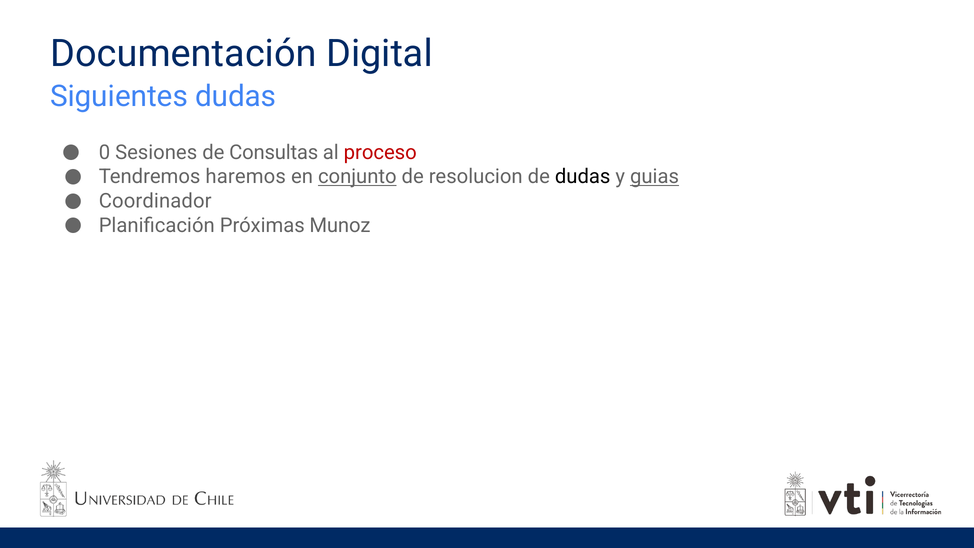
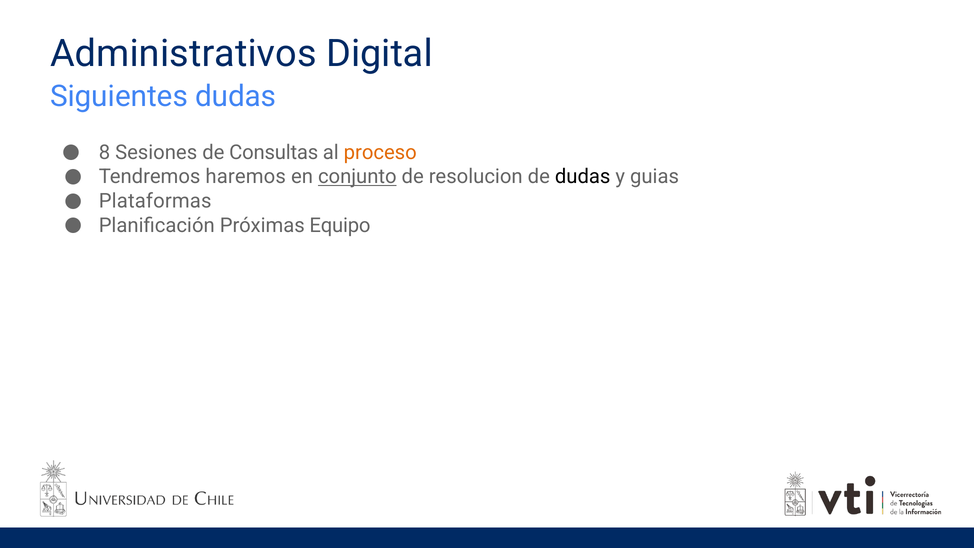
Documentación: Documentación -> Administrativos (183, 54)
0: 0 -> 8 (104, 152)
proceso colour: red -> orange (380, 152)
guias underline: present -> none (655, 177)
Coordinador: Coordinador -> Plataformas (155, 201)
Munoz: Munoz -> Equipo (340, 225)
